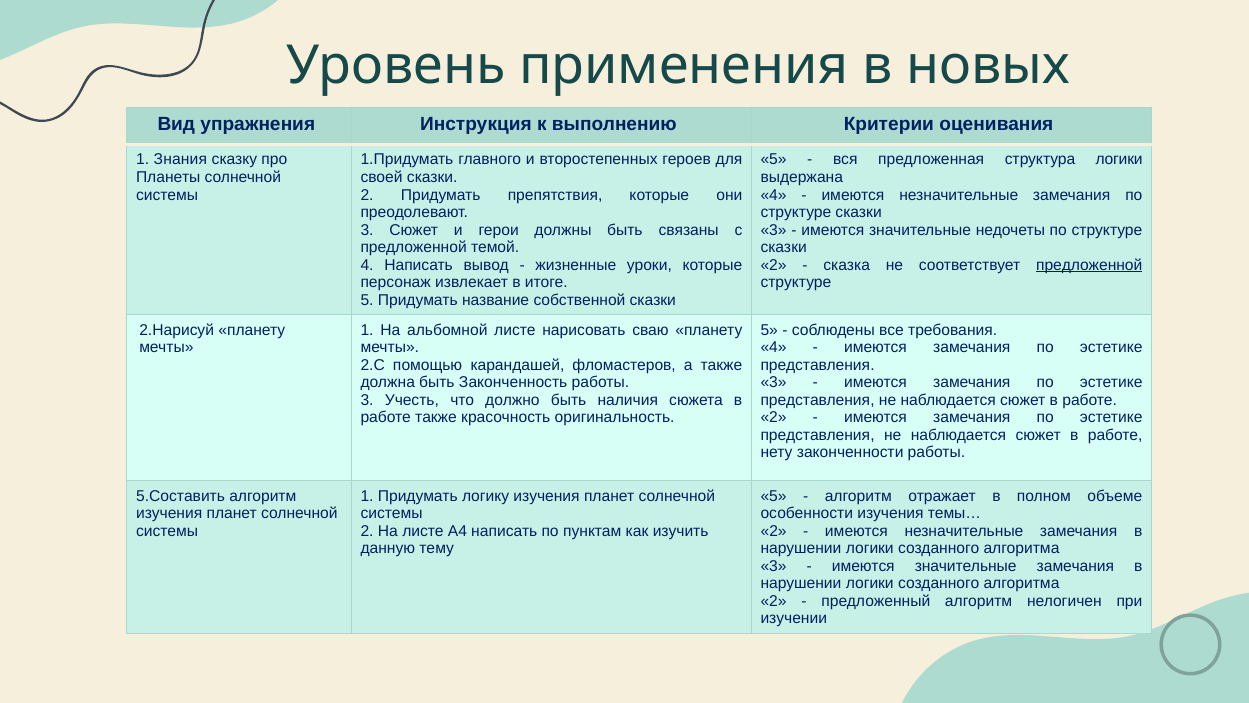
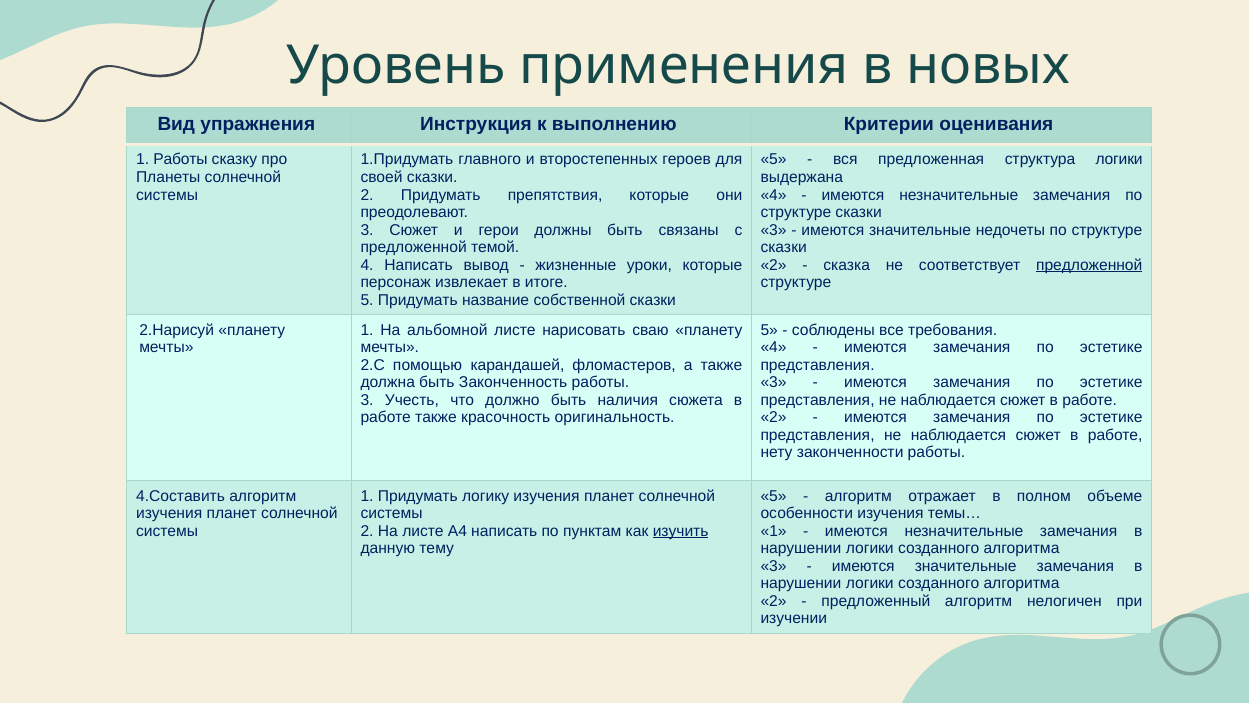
1 Знания: Знания -> Работы (181, 160)
5.Составить: 5.Составить -> 4.Составить (181, 496)
изучить underline: none -> present (681, 531)
2: 2 -> 1 (774, 531)
